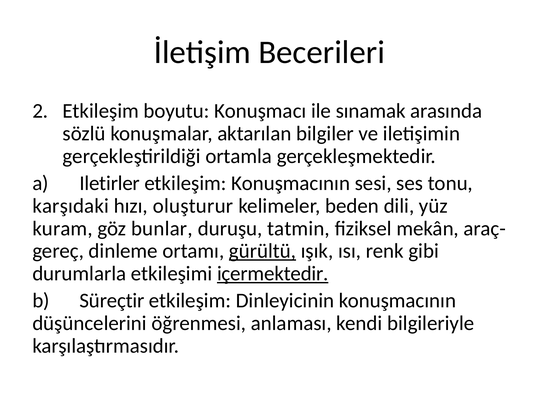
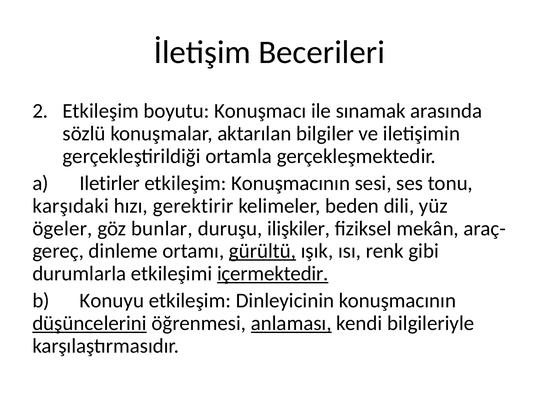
oluşturur: oluşturur -> gerektirir (193, 206)
kuram: kuram -> ögeler (62, 229)
tatmin: tatmin -> ilişkiler (299, 229)
Süreçtir: Süreçtir -> Konuyu (112, 301)
düşüncelerini underline: none -> present (90, 323)
anlaması underline: none -> present (291, 323)
